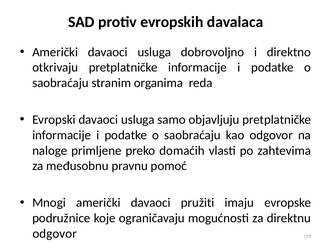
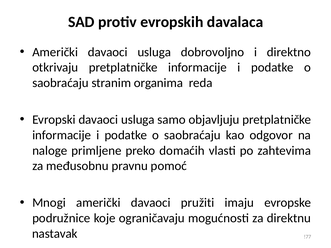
odgovor: odgovor -> nastavak (55, 234)
